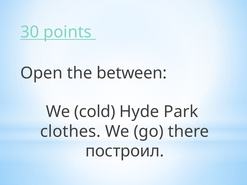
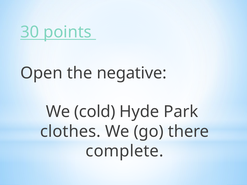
between: between -> negative (132, 73)
построил: построил -> complete (125, 151)
